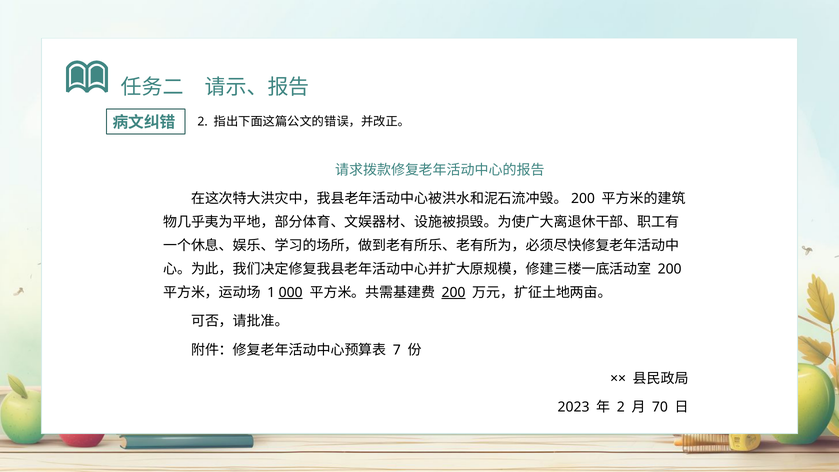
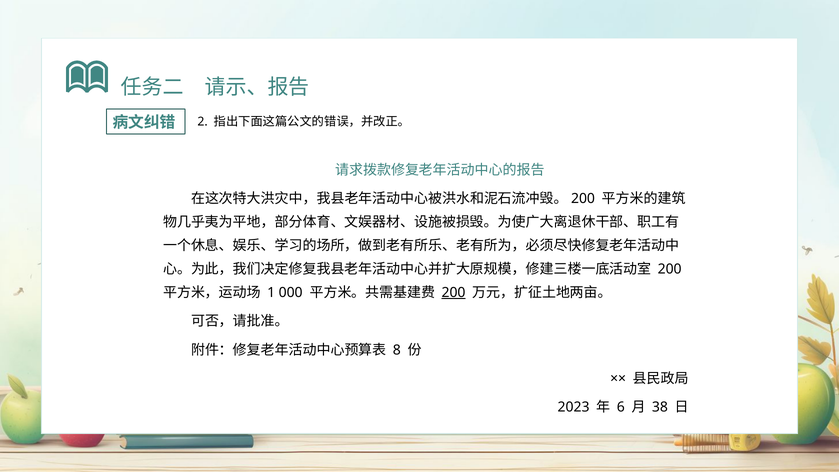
000 underline: present -> none (291, 292)
7: 7 -> 8 (397, 350)
2: 2 -> 6 (621, 407)
70: 70 -> 38 (660, 407)
